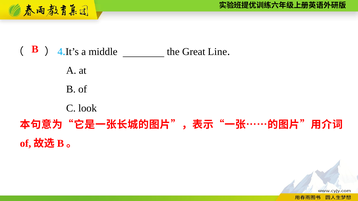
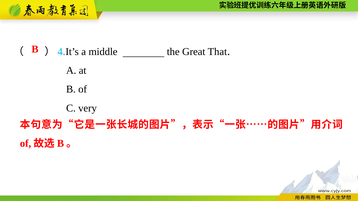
Line: Line -> That (217, 52)
look: look -> very (88, 108)
